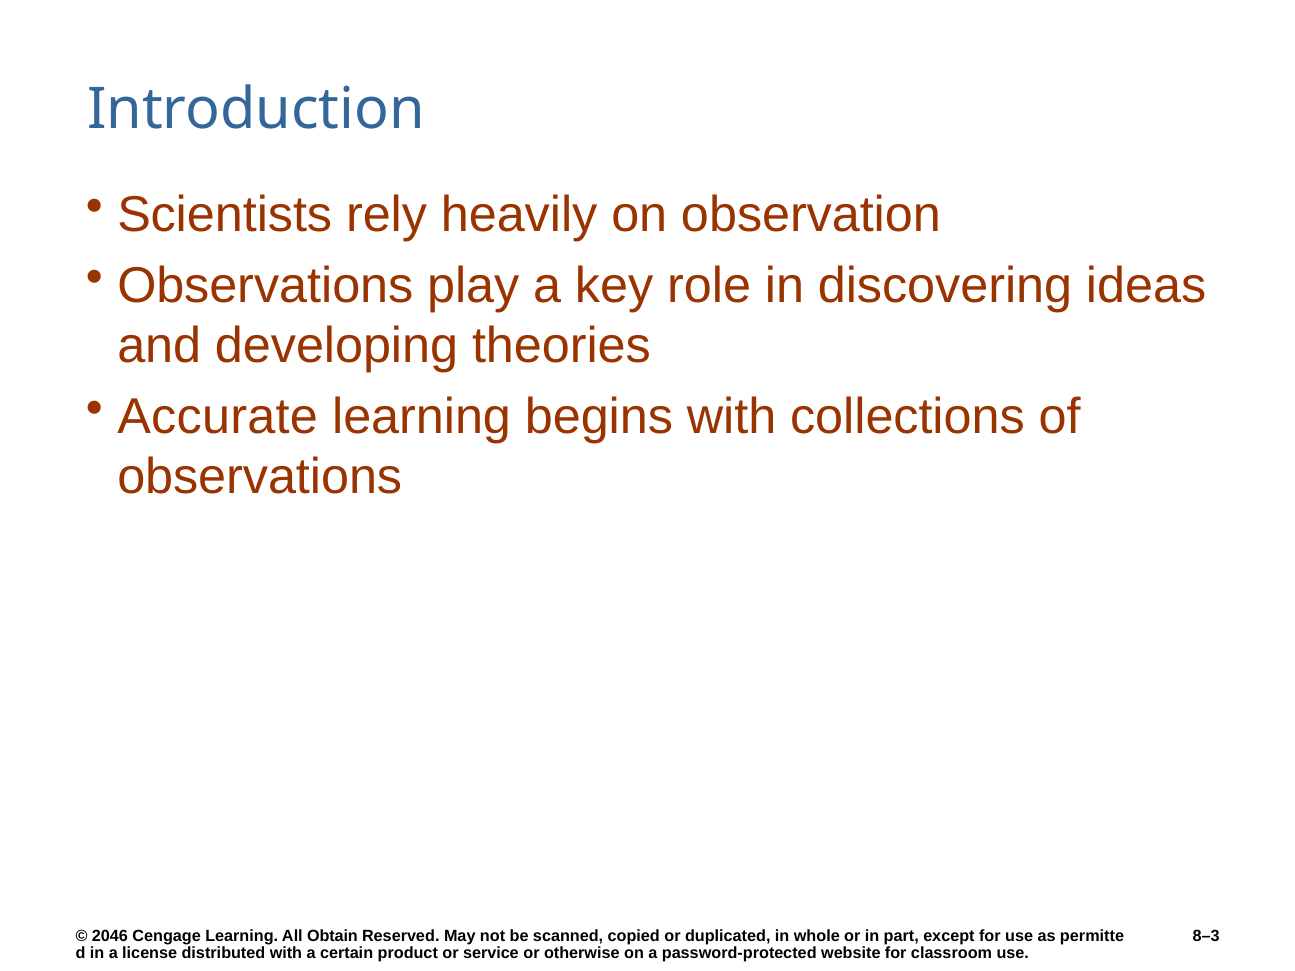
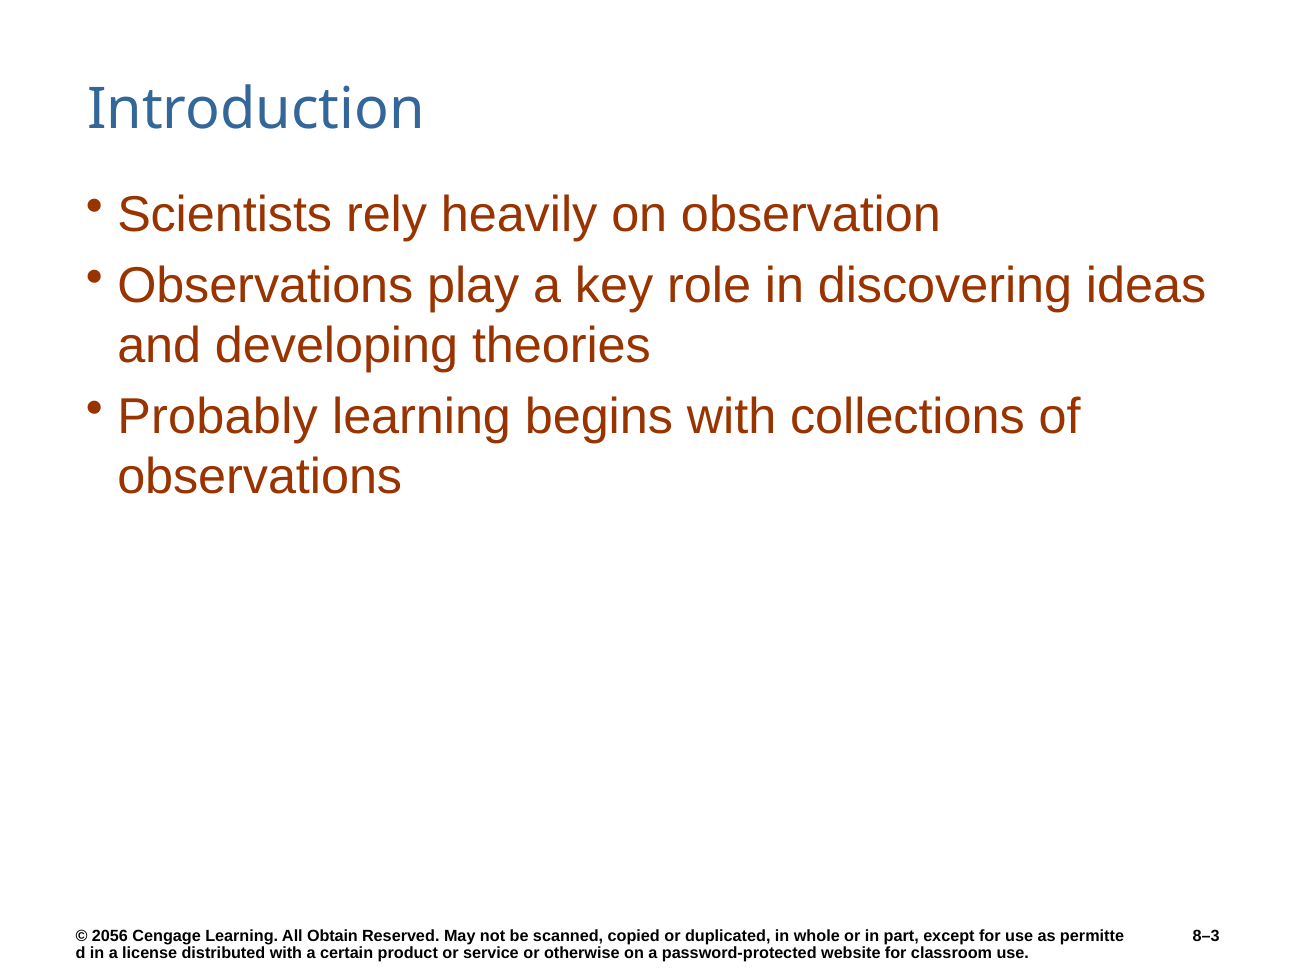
Accurate: Accurate -> Probably (218, 417)
2046: 2046 -> 2056 (110, 937)
